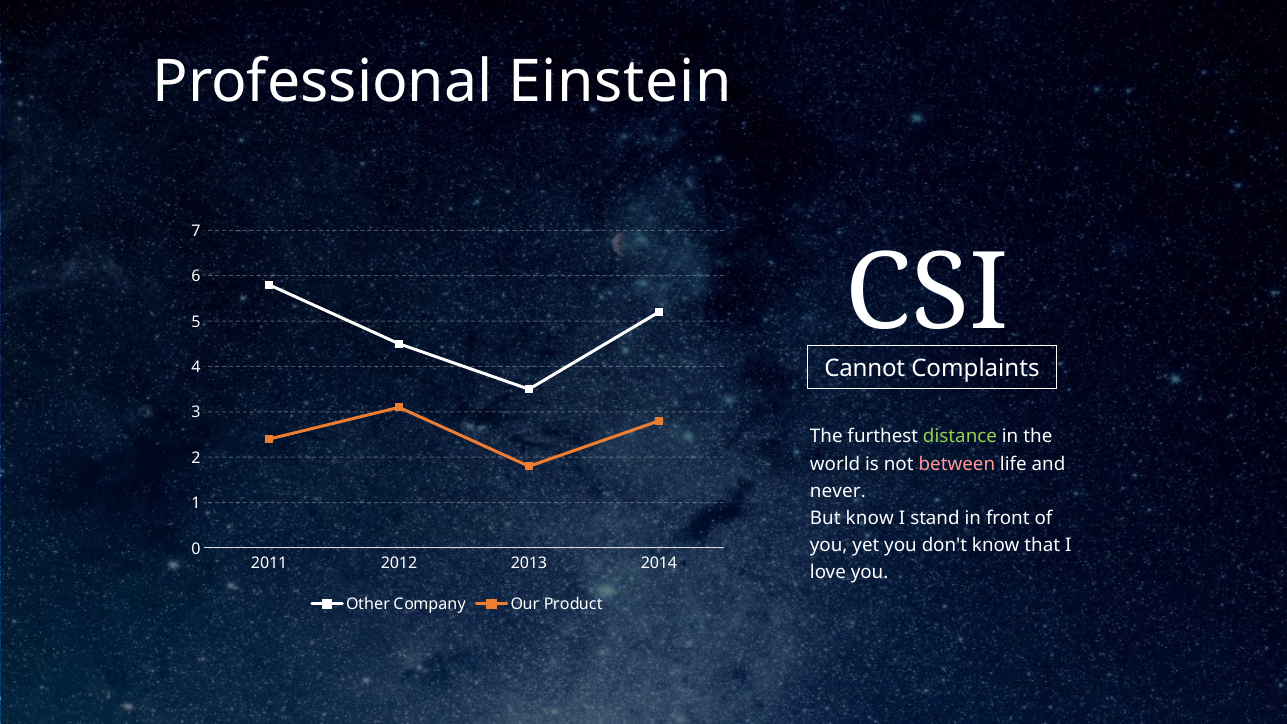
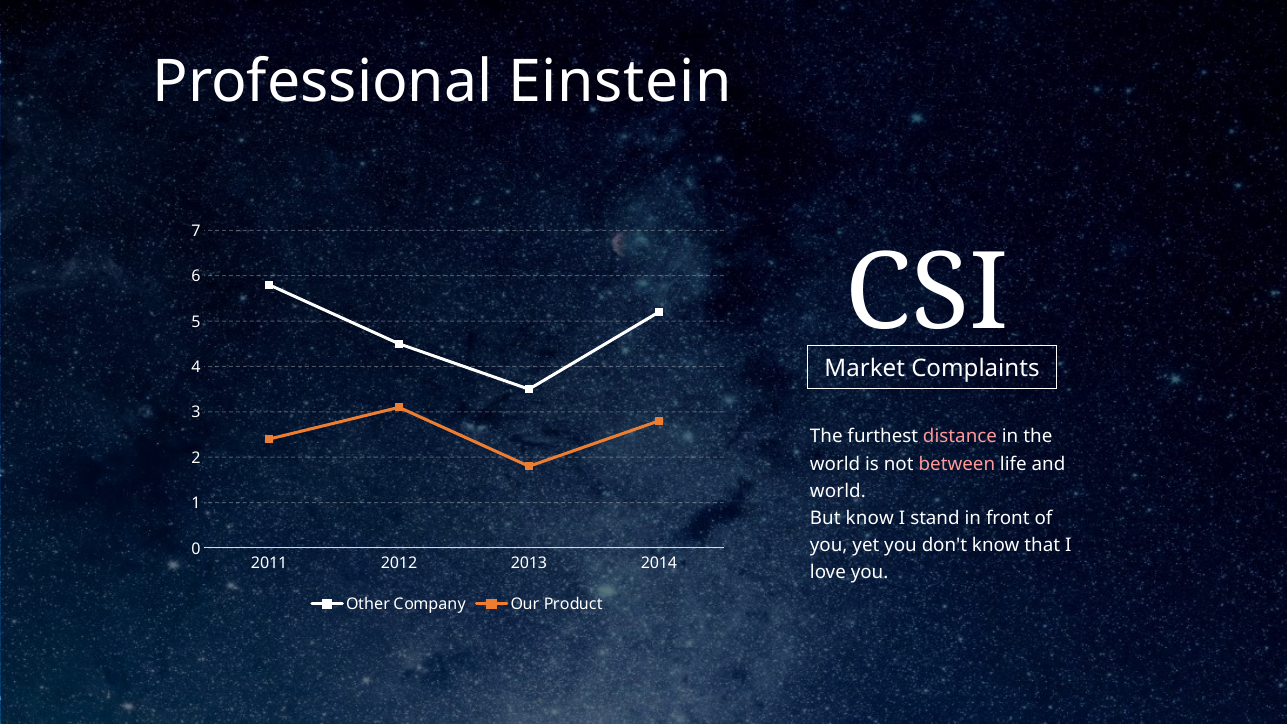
Cannot: Cannot -> Market (865, 369)
distance colour: light green -> pink (960, 437)
never: never -> world (838, 491)
